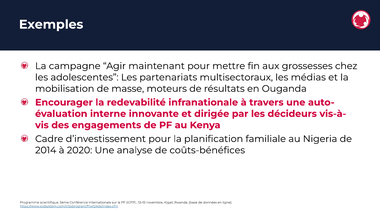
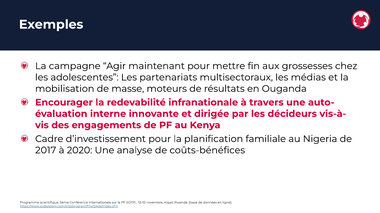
2014: 2014 -> 2017 (46, 151)
